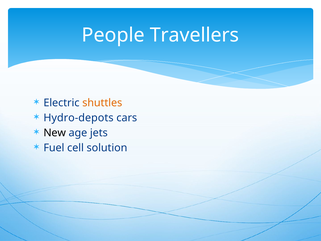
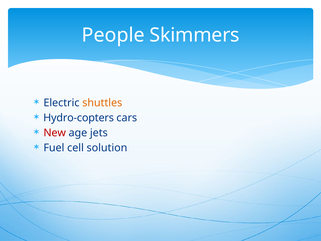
Travellers: Travellers -> Skimmers (195, 35)
Hydro-depots: Hydro-depots -> Hydro-copters (79, 118)
New colour: black -> red (55, 133)
